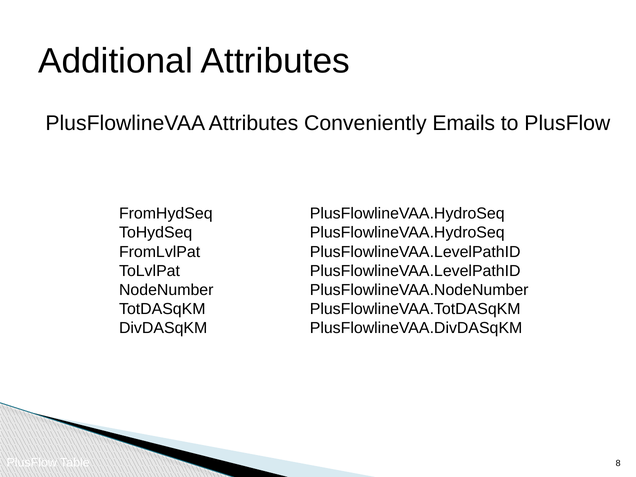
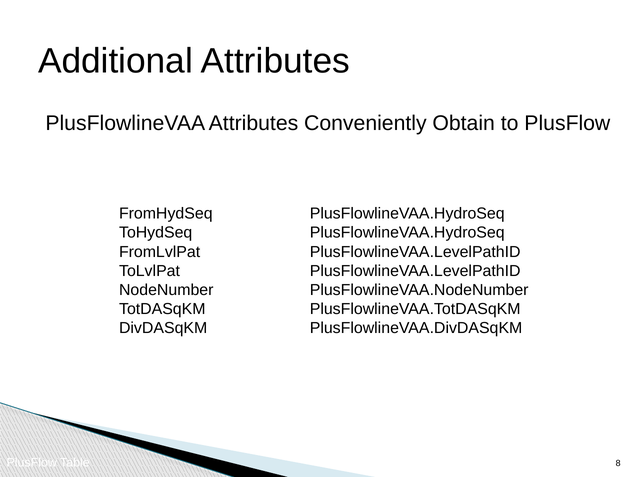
Emails: Emails -> Obtain (464, 123)
